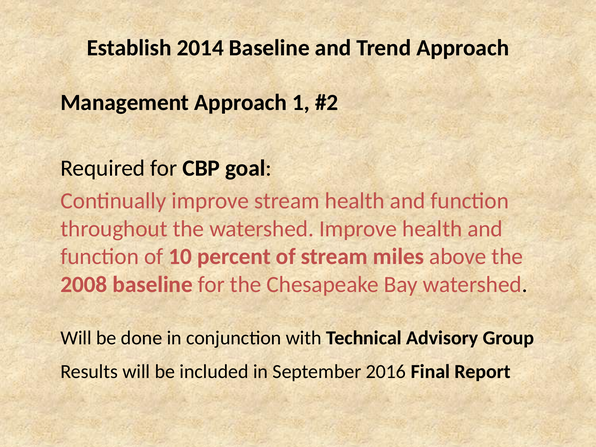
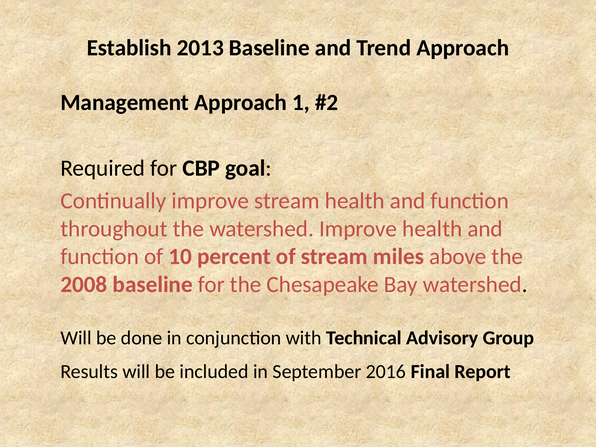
2014: 2014 -> 2013 (200, 48)
